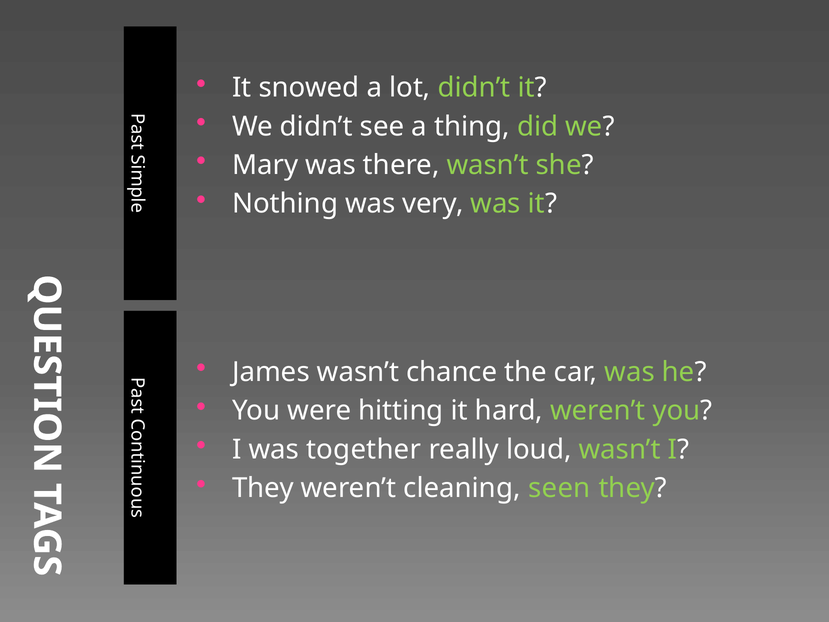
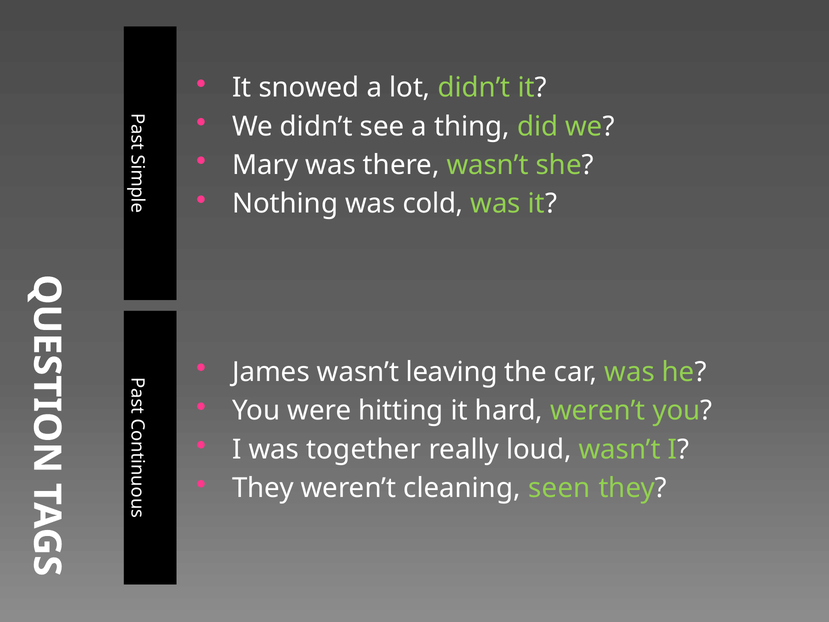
very: very -> cold (433, 204)
chance: chance -> leaving (452, 372)
